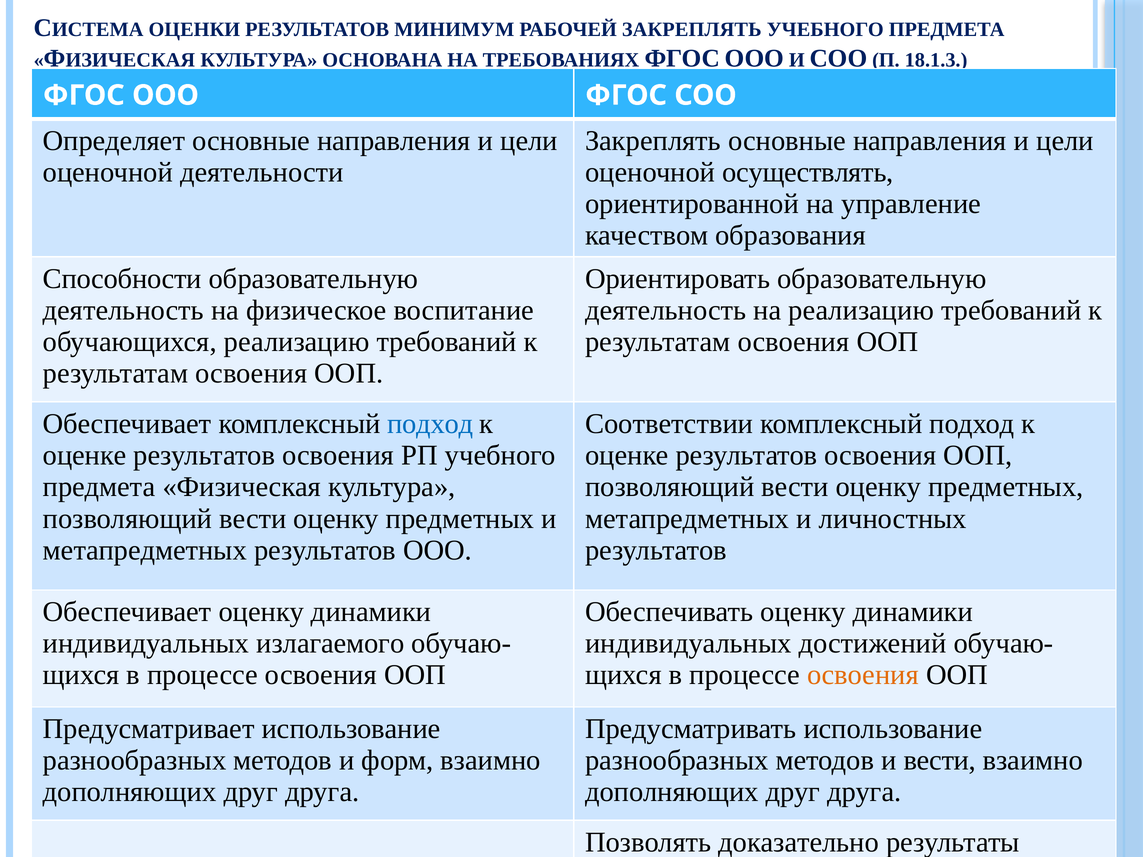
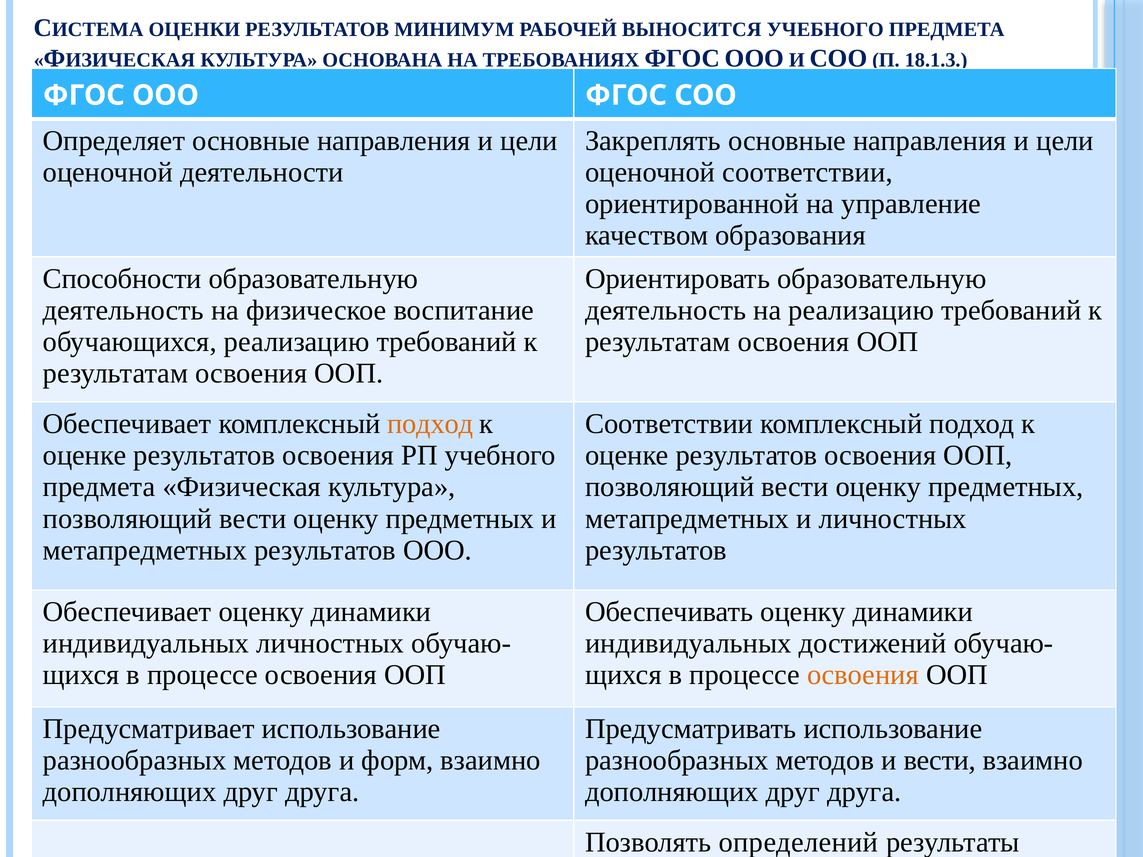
РАБОЧЕЙ ЗАКРЕПЛЯТЬ: ЗАКРЕПЛЯТЬ -> ВЫНОСИТСЯ (692, 30)
оценочной осуществлять: осуществлять -> соответствии (808, 172)
подход colour: blue -> orange (430, 424)
индивидуальных излагаемого: излагаемого -> личностных (330, 644)
доказательно: доказательно -> определений (798, 842)
